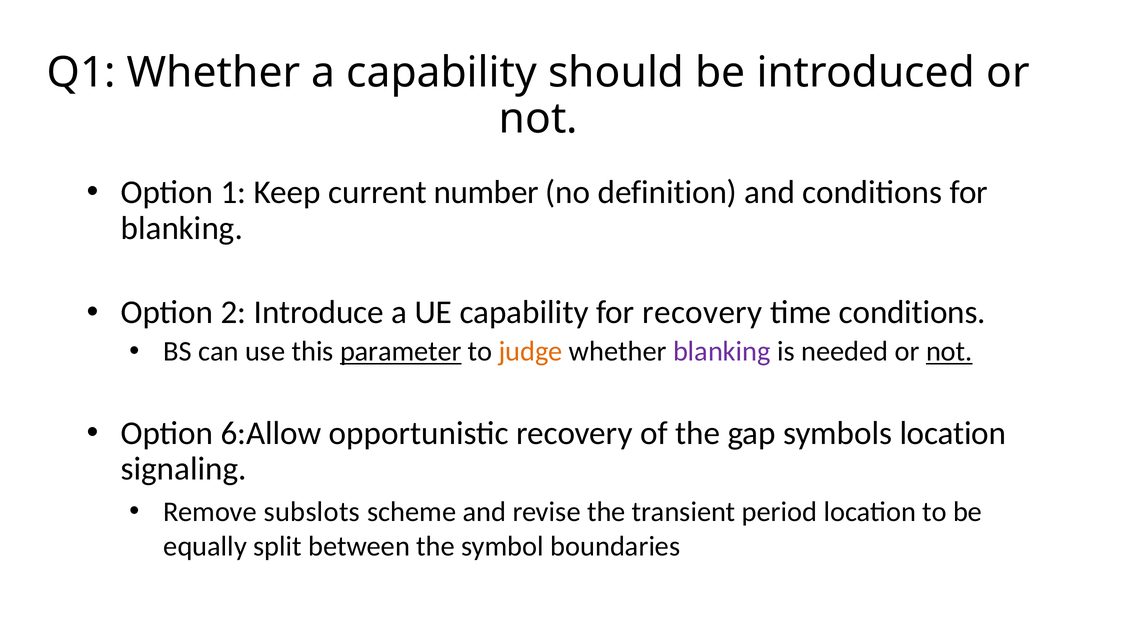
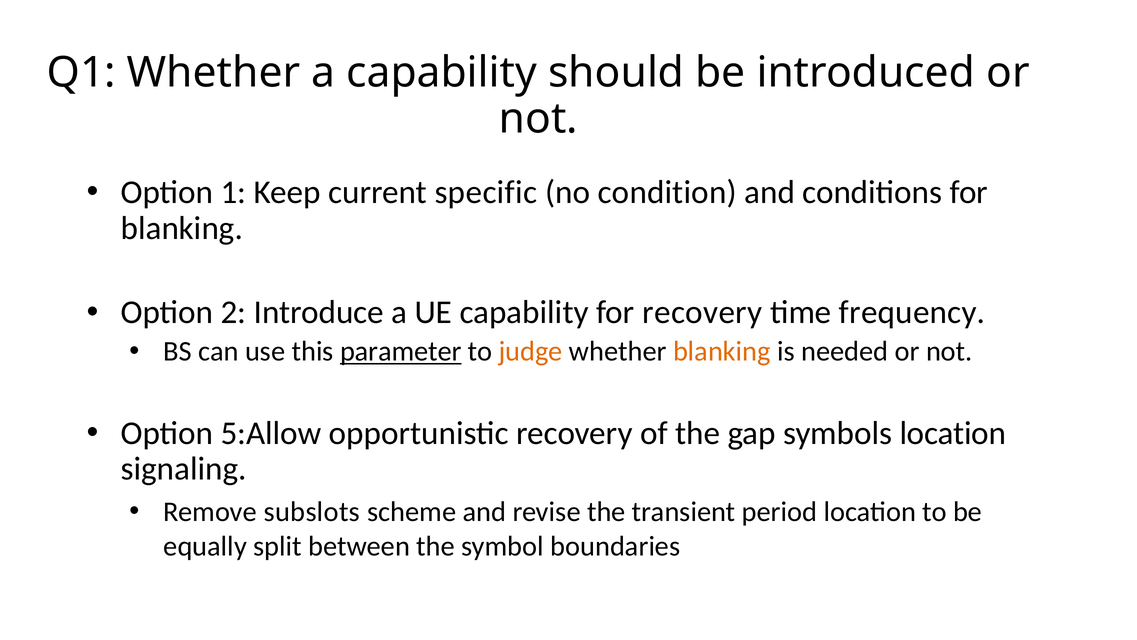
number: number -> specific (486, 192)
definition: definition -> condition (667, 192)
time conditions: conditions -> frequency (912, 312)
blanking colour: purple -> orange (722, 351)
not underline: present -> none (949, 351)
6:Allow: 6:Allow -> 5:Allow (271, 433)
